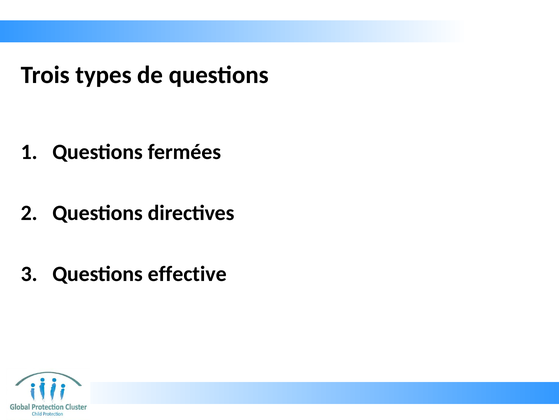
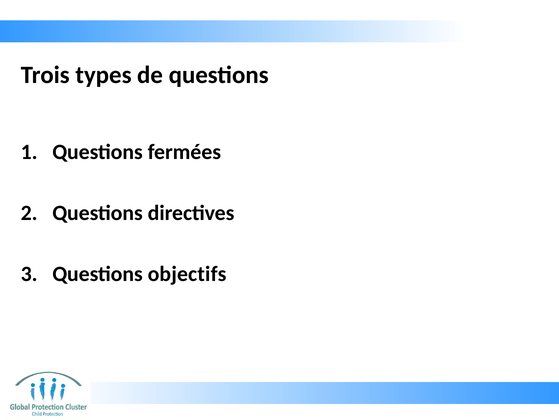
effective: effective -> objectifs (187, 274)
